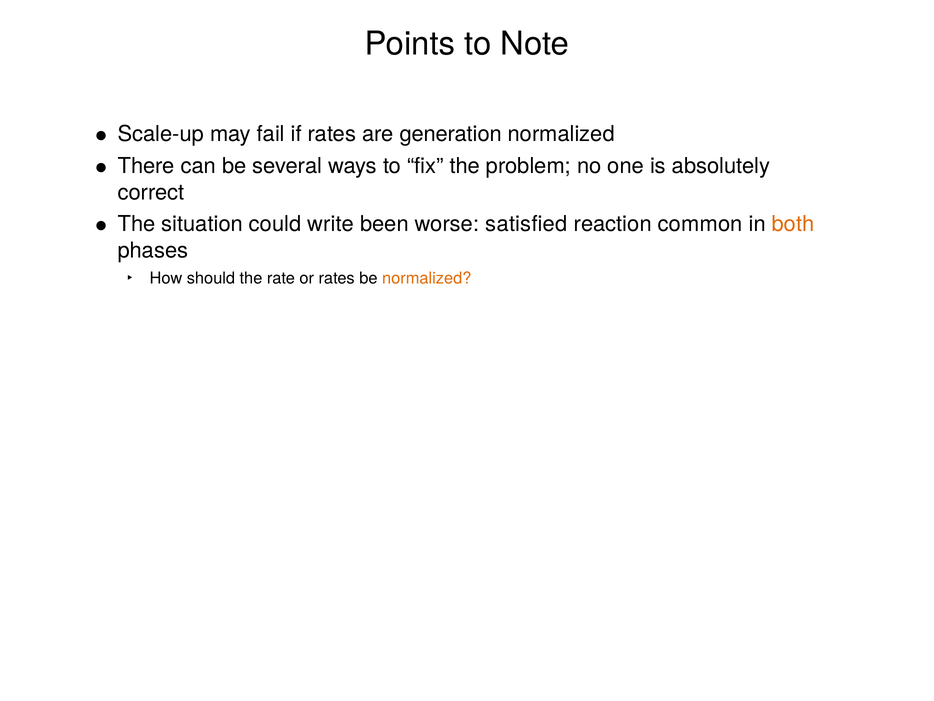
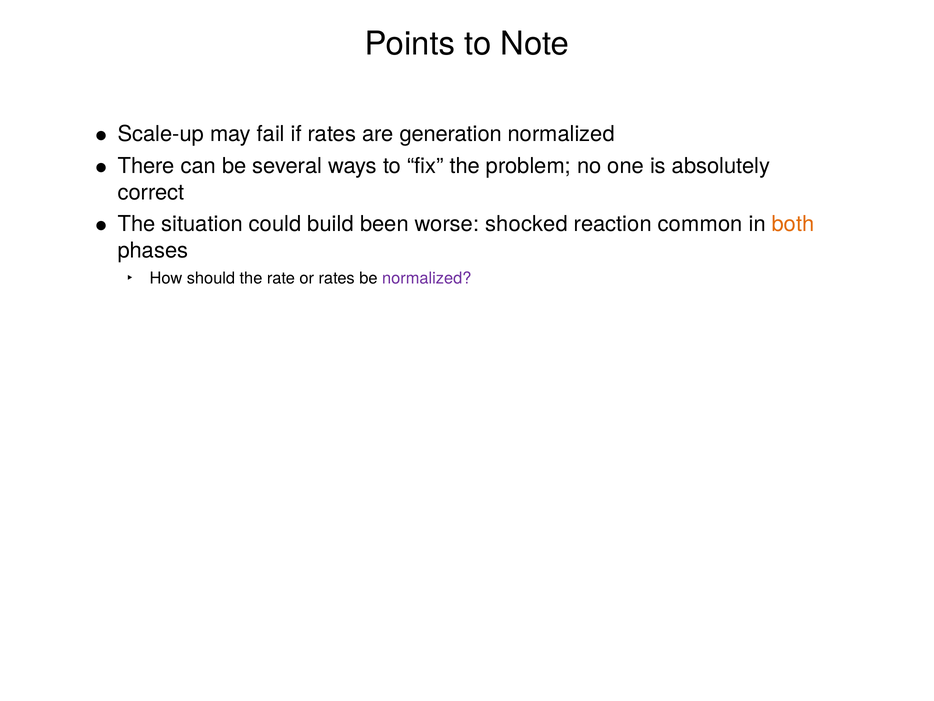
write: write -> build (331, 224)
satisfied: satisfied -> shocked (527, 224)
normalized colour: orange -> purple (427, 278)
